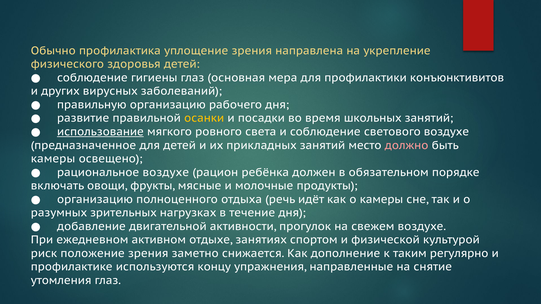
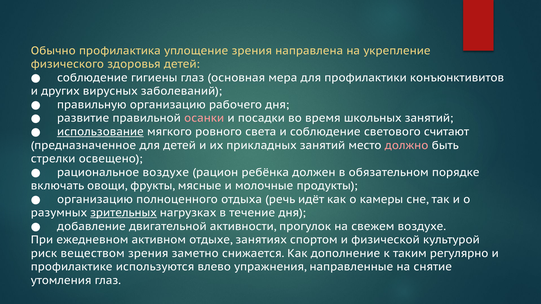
осанки colour: yellow -> pink (204, 118)
светового воздухе: воздухе -> считают (446, 132)
камеры: камеры -> стрелки (53, 159)
зрительных underline: none -> present (124, 213)
положение: положение -> веществом (93, 254)
концу: концу -> влево (214, 267)
